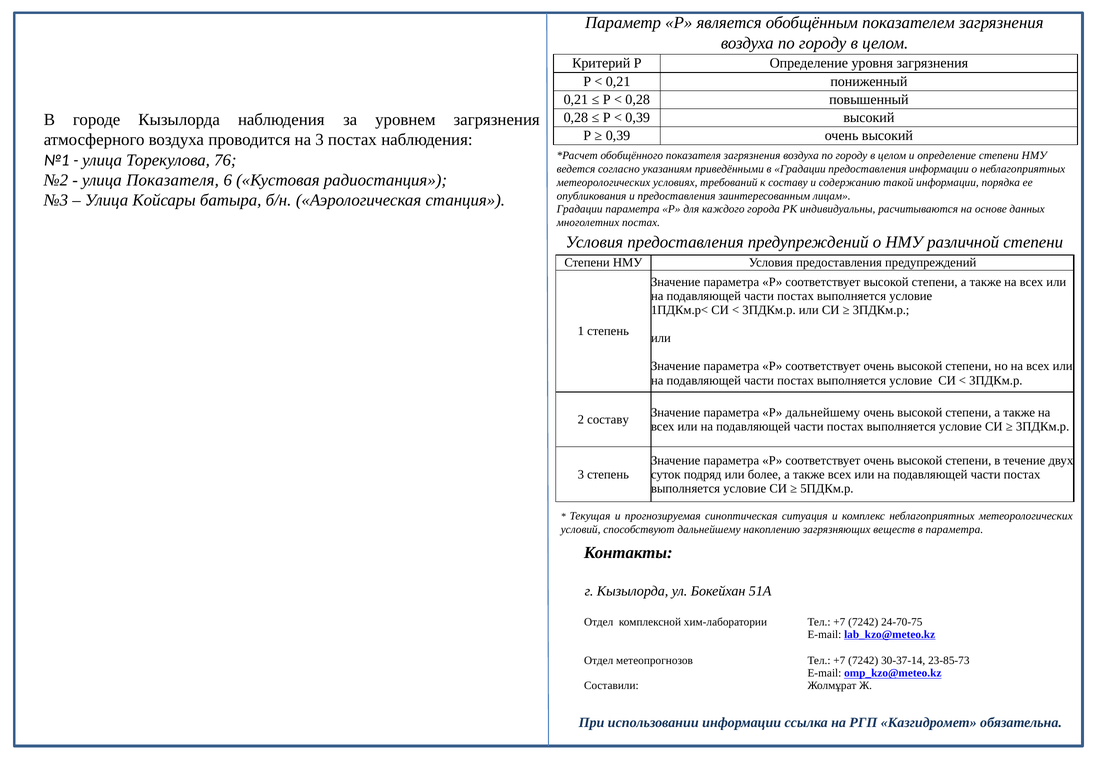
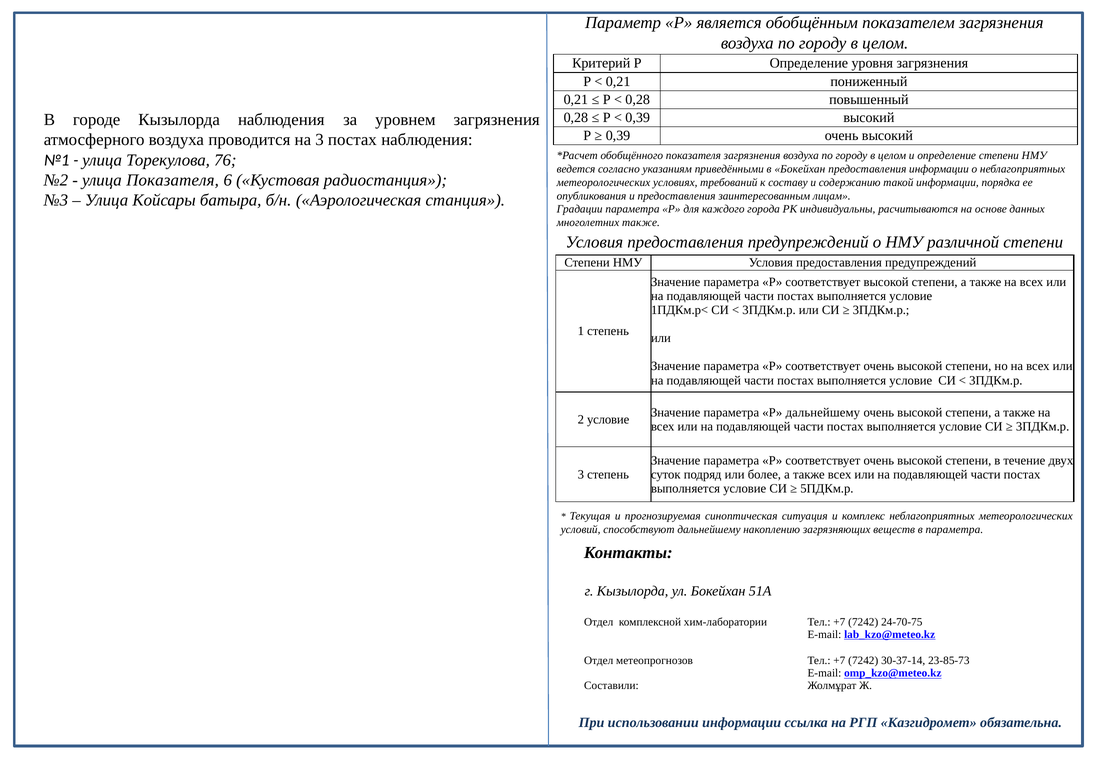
в Градации: Градации -> Бокейхан (800, 169)
многолетних постах: постах -> также (641, 223)
2 составу: составу -> условие (608, 420)
